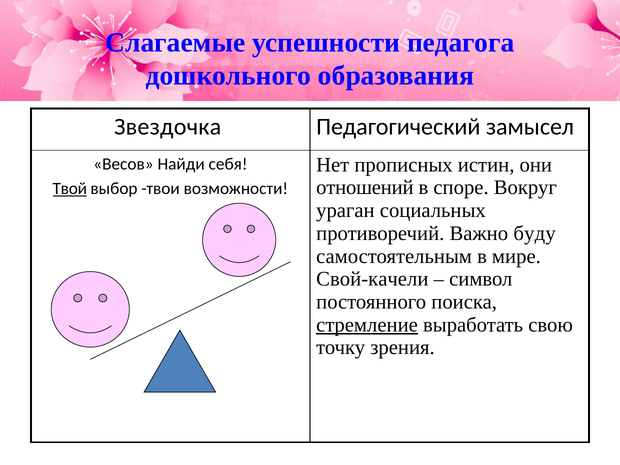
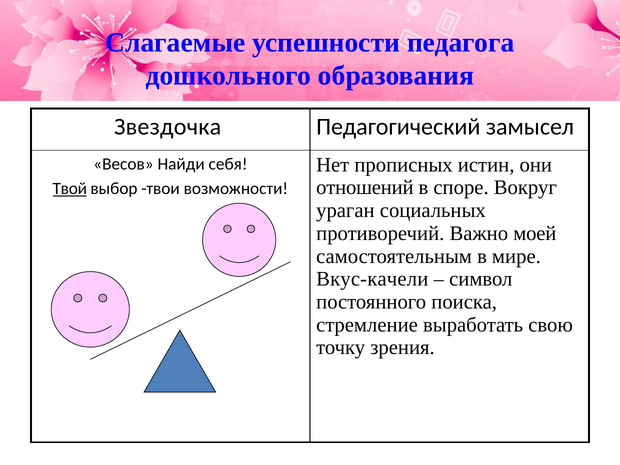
буду: буду -> моей (535, 233)
Свой-качели: Свой-качели -> Вкус-качели (372, 279)
стремление underline: present -> none (367, 325)
